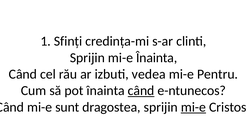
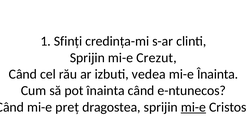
mi-e Înainta: Înainta -> Crezut (157, 58)
mi-e Pentru: Pentru -> Înainta (218, 74)
când underline: present -> none (141, 91)
sunt: sunt -> preț (67, 107)
